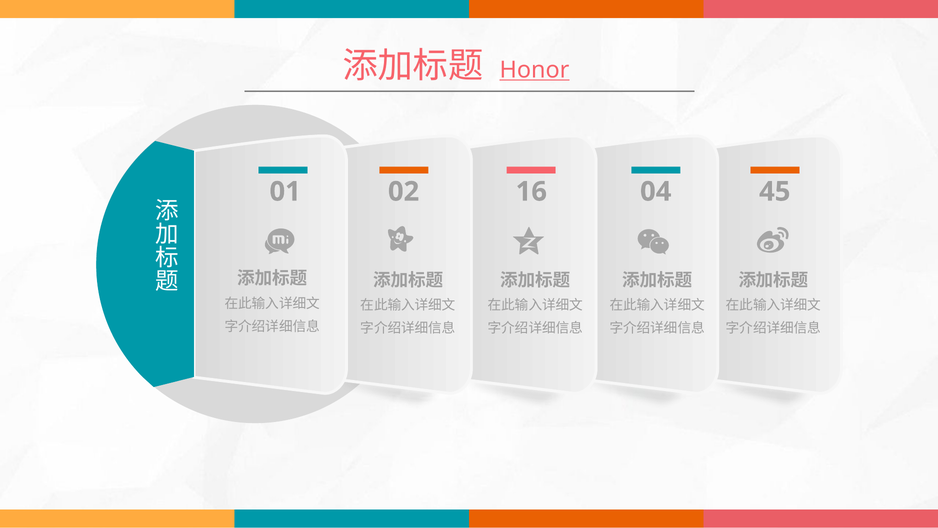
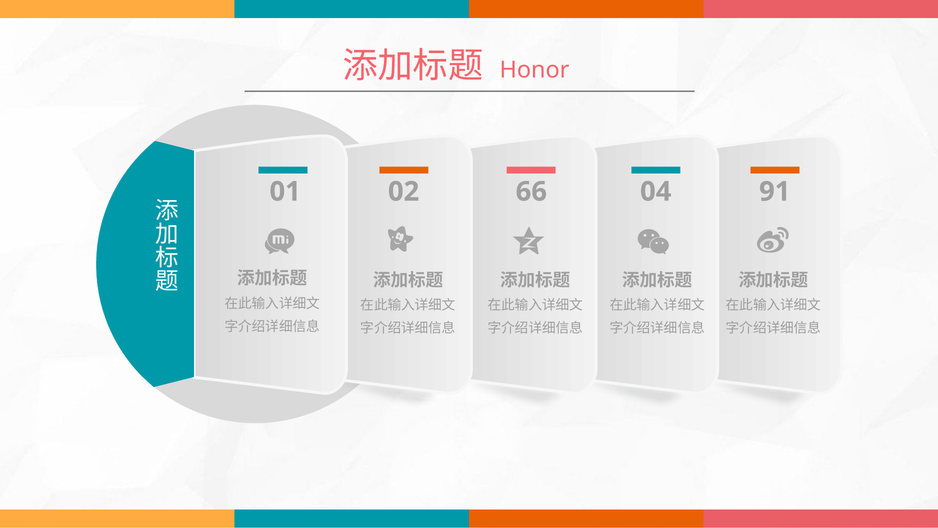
Honor underline: present -> none (534, 70)
16: 16 -> 66 (531, 191)
45: 45 -> 91 (775, 191)
